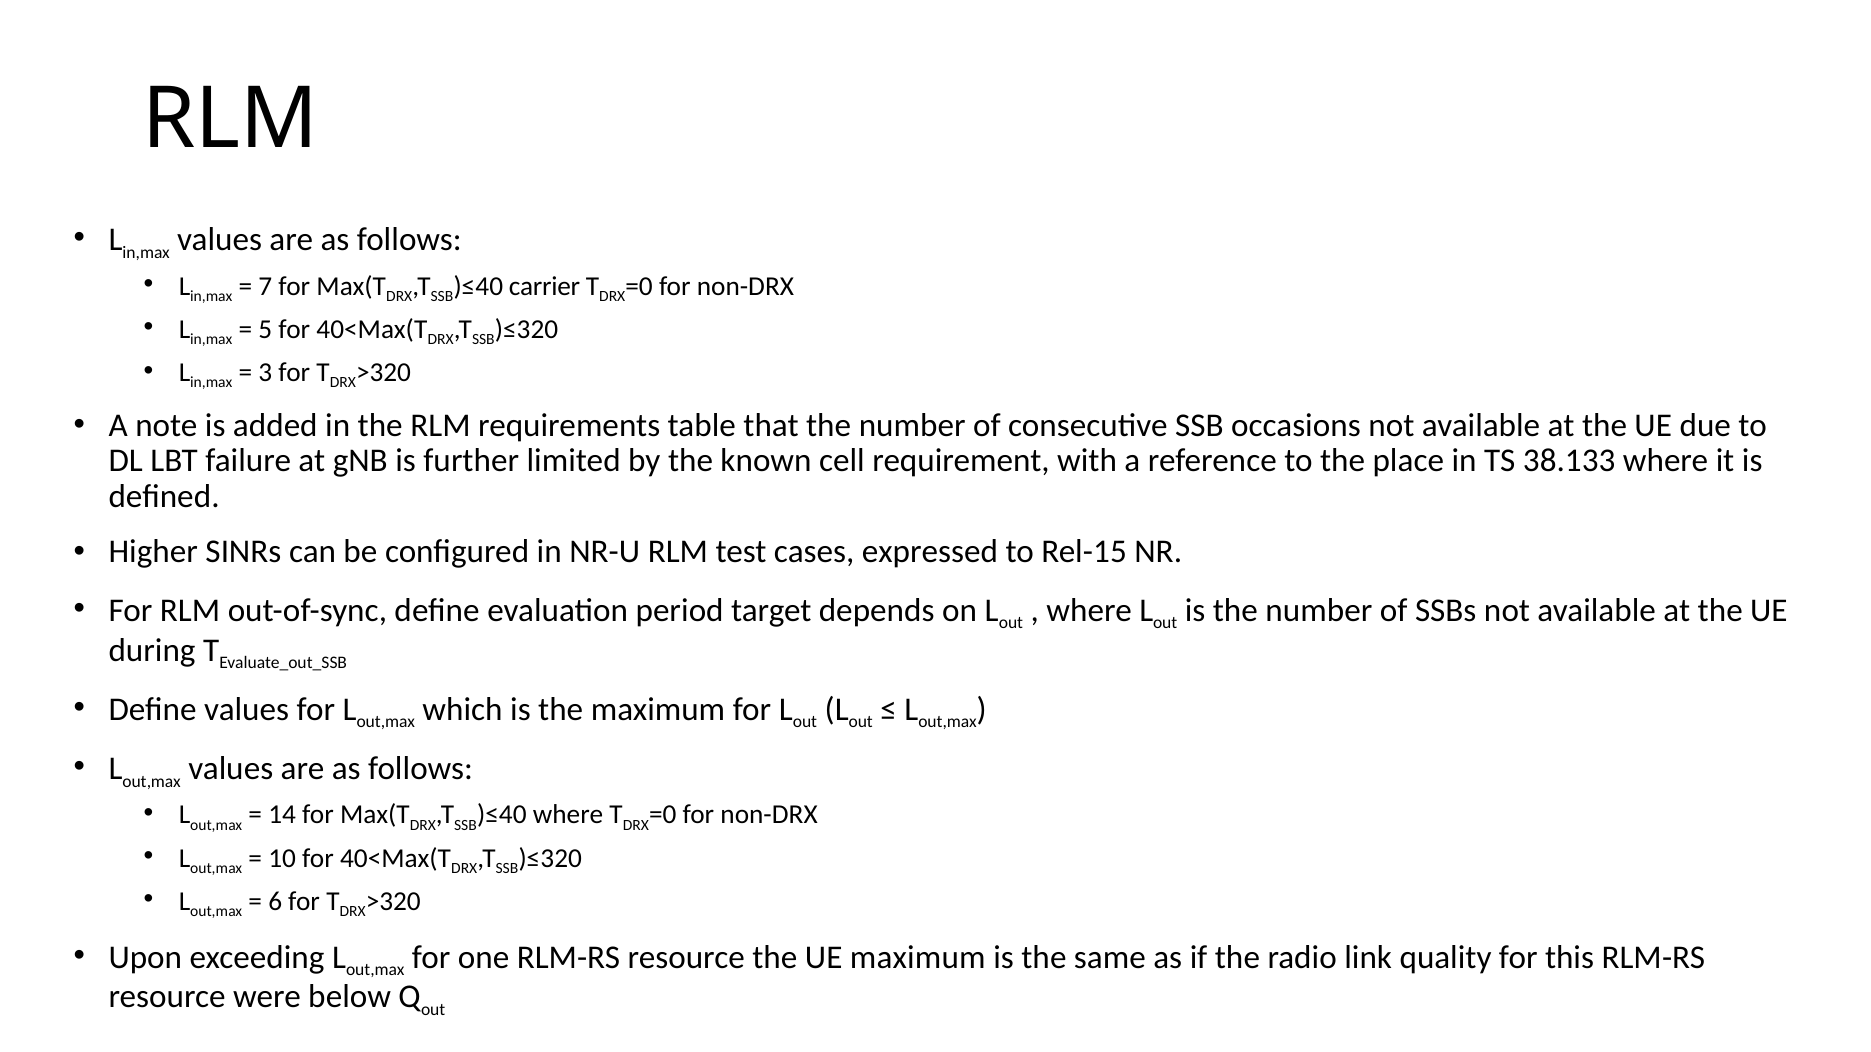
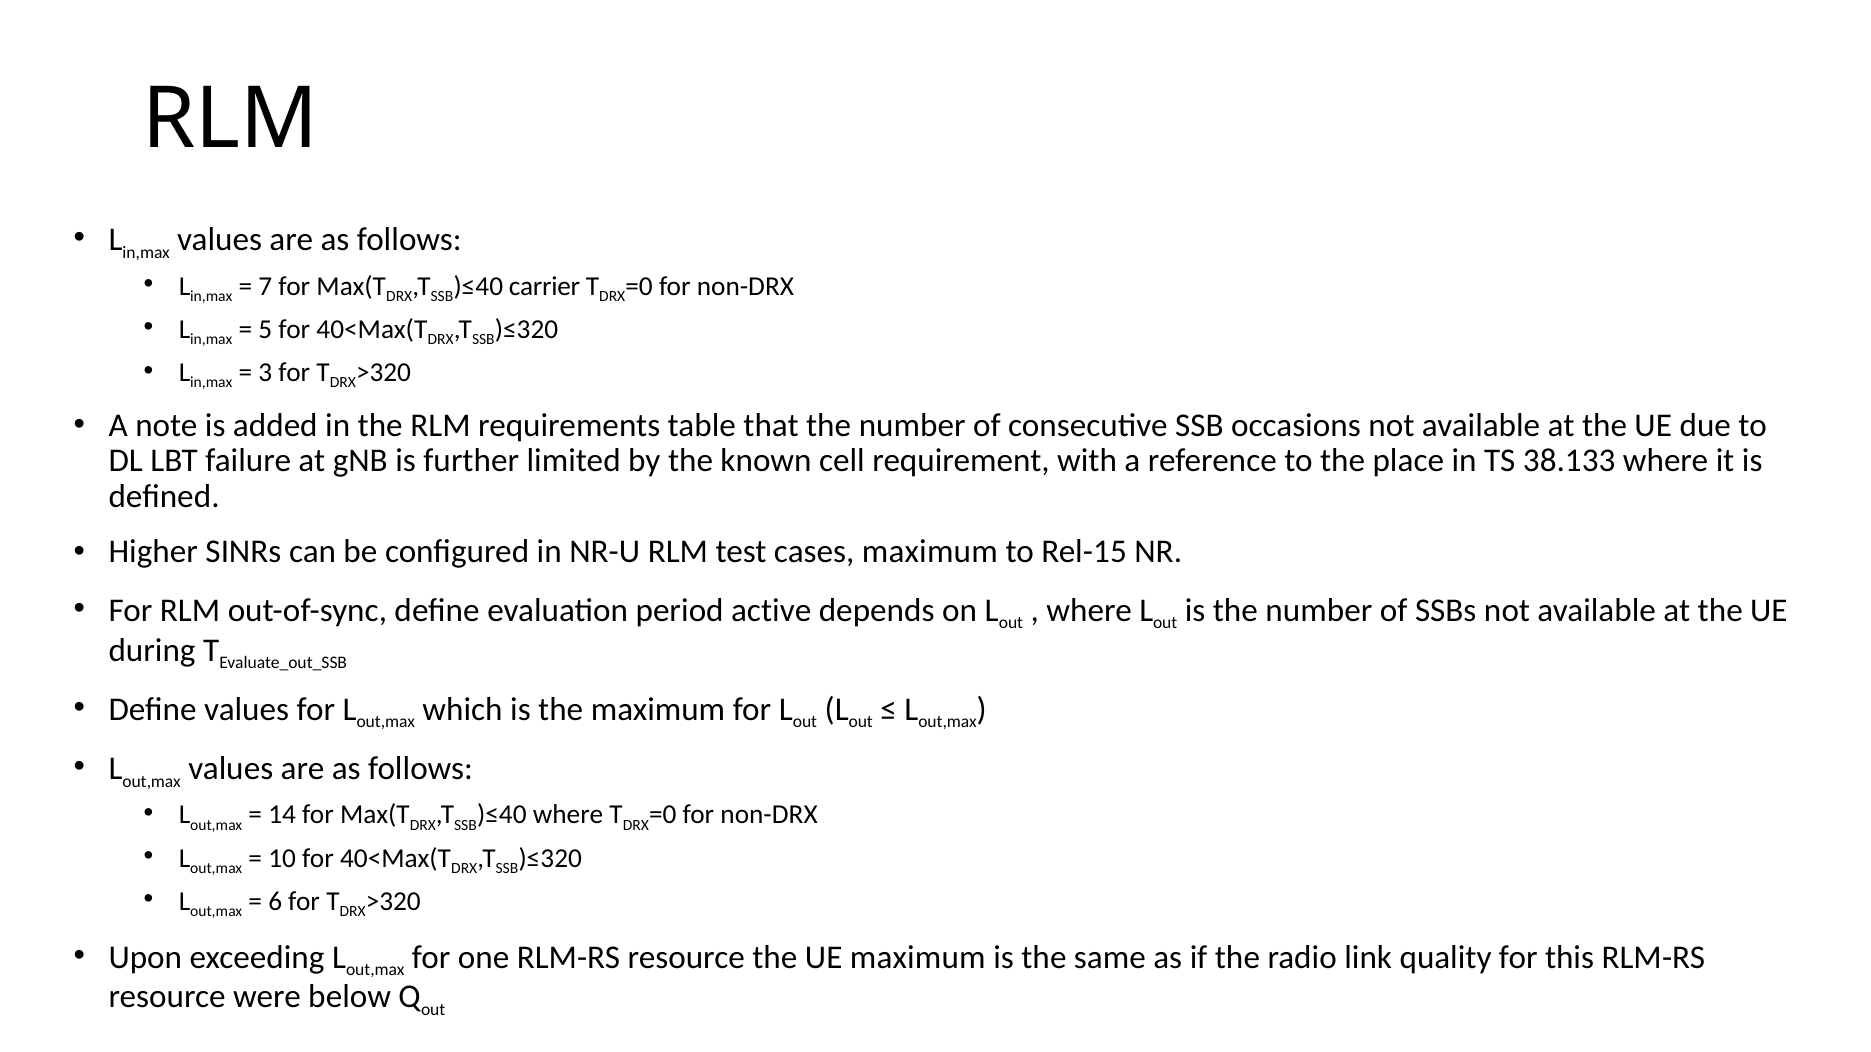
cases expressed: expressed -> maximum (930, 552)
target: target -> active (771, 611)
